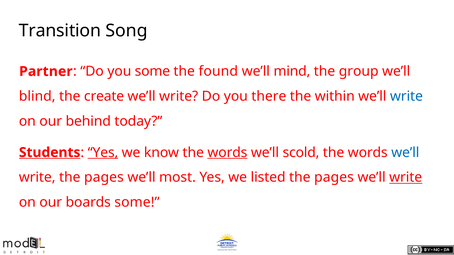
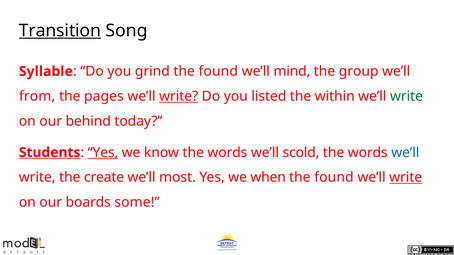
Transition underline: none -> present (60, 31)
Partner: Partner -> Syllable (46, 72)
you some: some -> grind (152, 72)
blind: blind -> from (37, 96)
create: create -> pages (104, 96)
write underline: none -> present (179, 96)
there: there -> listed (269, 96)
write colour: blue -> green (406, 96)
words underline: present -> none (227, 153)
write the pages: pages -> create (104, 178)
listed: listed -> when (268, 178)
pages: pages -> found (334, 178)
